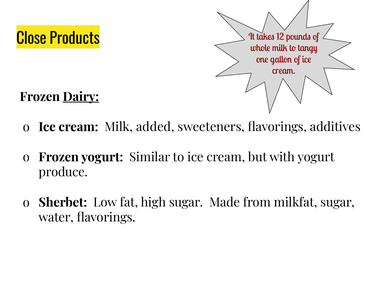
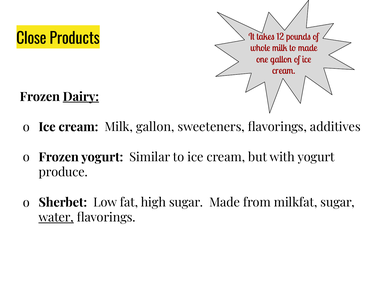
to tangy: tangy -> made (308, 48)
Milk added: added -> gallon (155, 127)
water underline: none -> present (56, 217)
